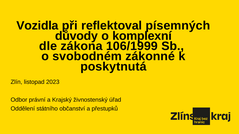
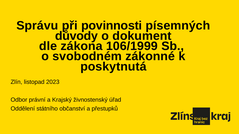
Vozidla: Vozidla -> Správu (37, 26)
reflektoval: reflektoval -> povinnosti (112, 26)
komplexní: komplexní -> dokument (142, 36)
